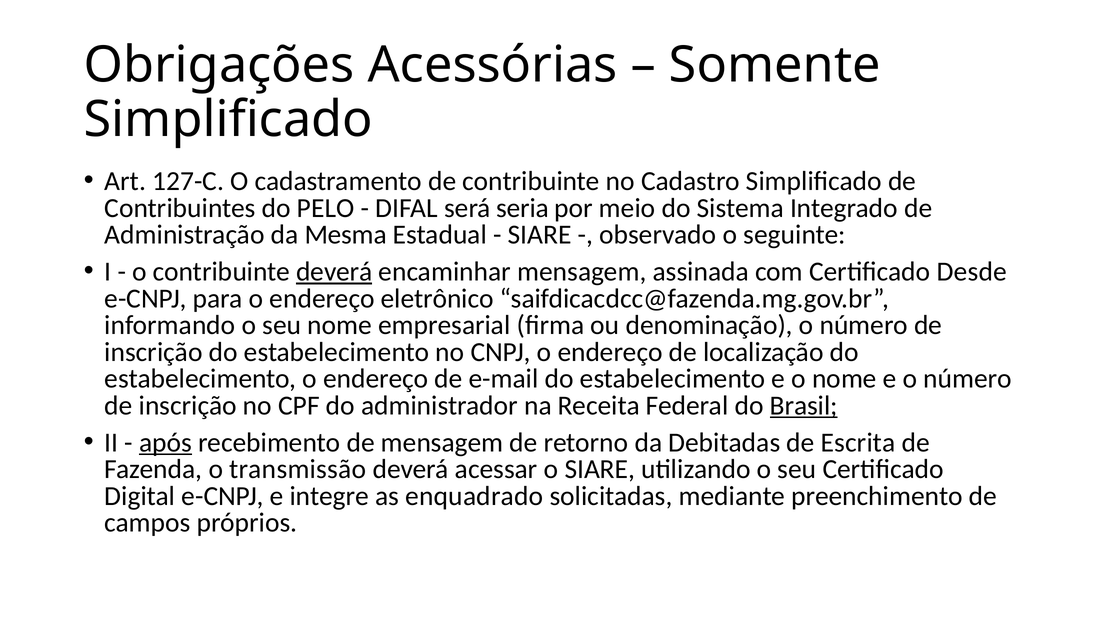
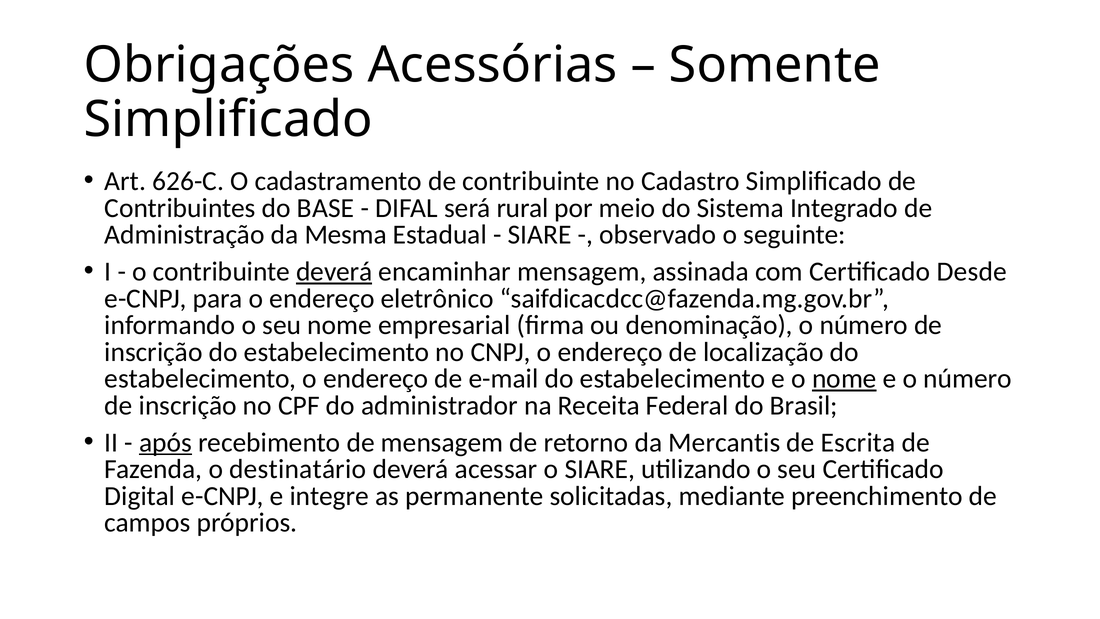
127-C: 127-C -> 626-C (188, 181)
PELO: PELO -> BASE (326, 208)
seria: seria -> rural (523, 208)
nome underline: none -> present (844, 379)
Brasil underline: present -> none (804, 405)
Debitadas: Debitadas -> Mercantis (724, 442)
transmissão: transmissão -> destinatário (298, 469)
enquadrado: enquadrado -> permanente (474, 496)
